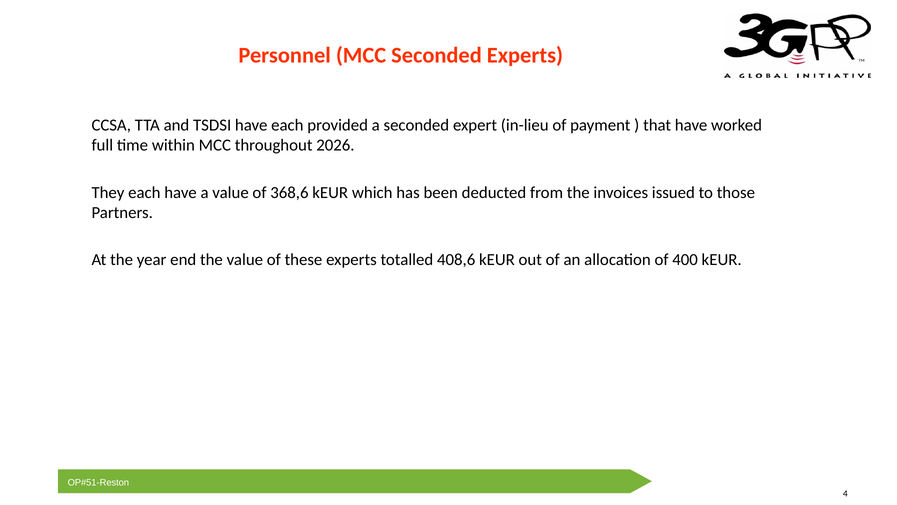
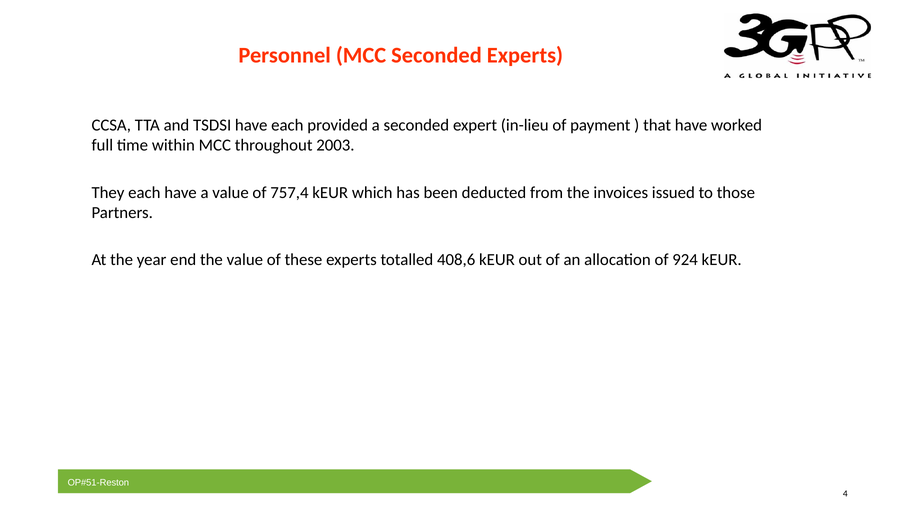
2026: 2026 -> 2003 (335, 145)
368,6: 368,6 -> 757,4 (289, 192)
400: 400 -> 924 (685, 260)
